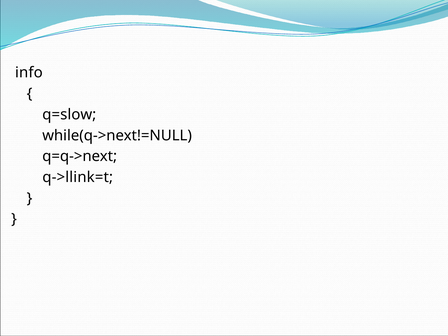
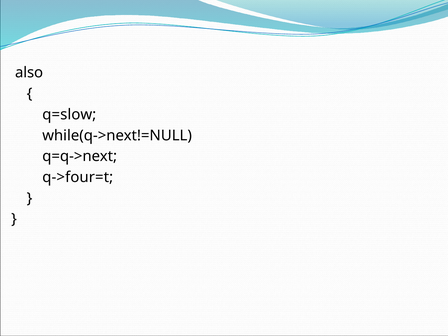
info: info -> also (29, 73)
q->llink=t: q->llink=t -> q->four=t (78, 177)
